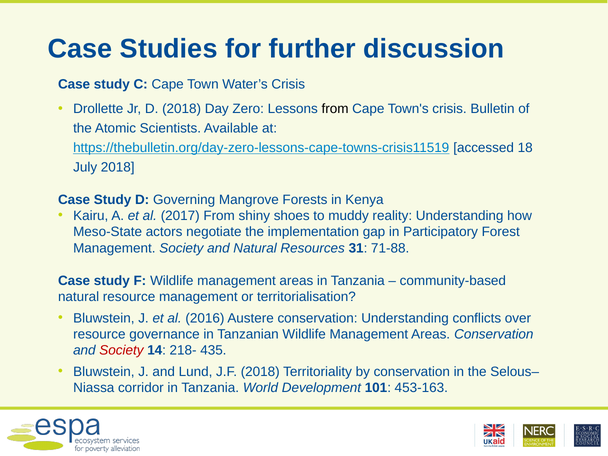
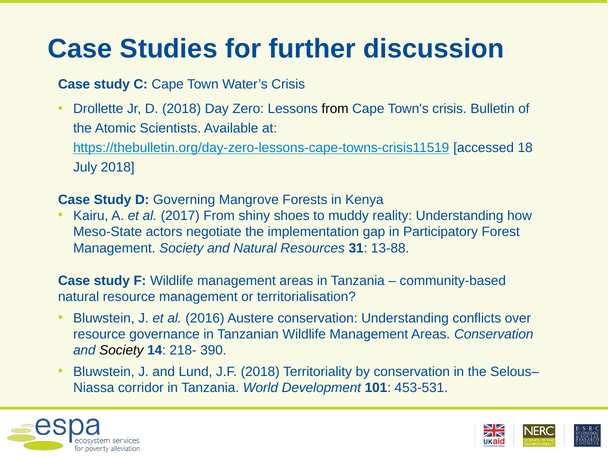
71-88: 71-88 -> 13-88 (390, 248)
Society colour: red -> black (121, 351)
435: 435 -> 390 (213, 351)
453-163: 453-163 -> 453-531 (421, 388)
